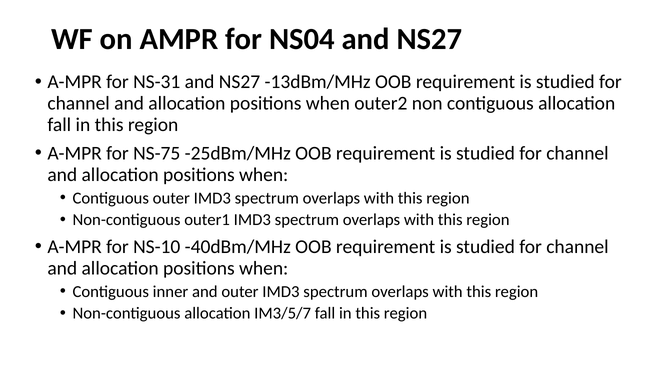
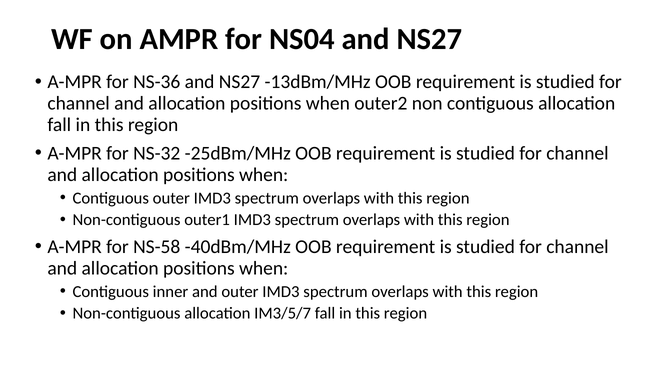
NS-31: NS-31 -> NS-36 (157, 82)
NS-75: NS-75 -> NS-32 (157, 153)
NS-10: NS-10 -> NS-58 (157, 247)
